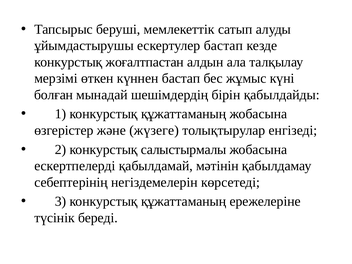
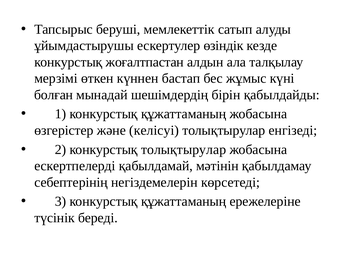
ескертулер бастап: бастап -> өзіндік (223, 46)
жүзеге: жүзеге -> келісуі (154, 130)
конкурстық салыстырмалы: салыстырмалы -> толықтырулар (184, 150)
